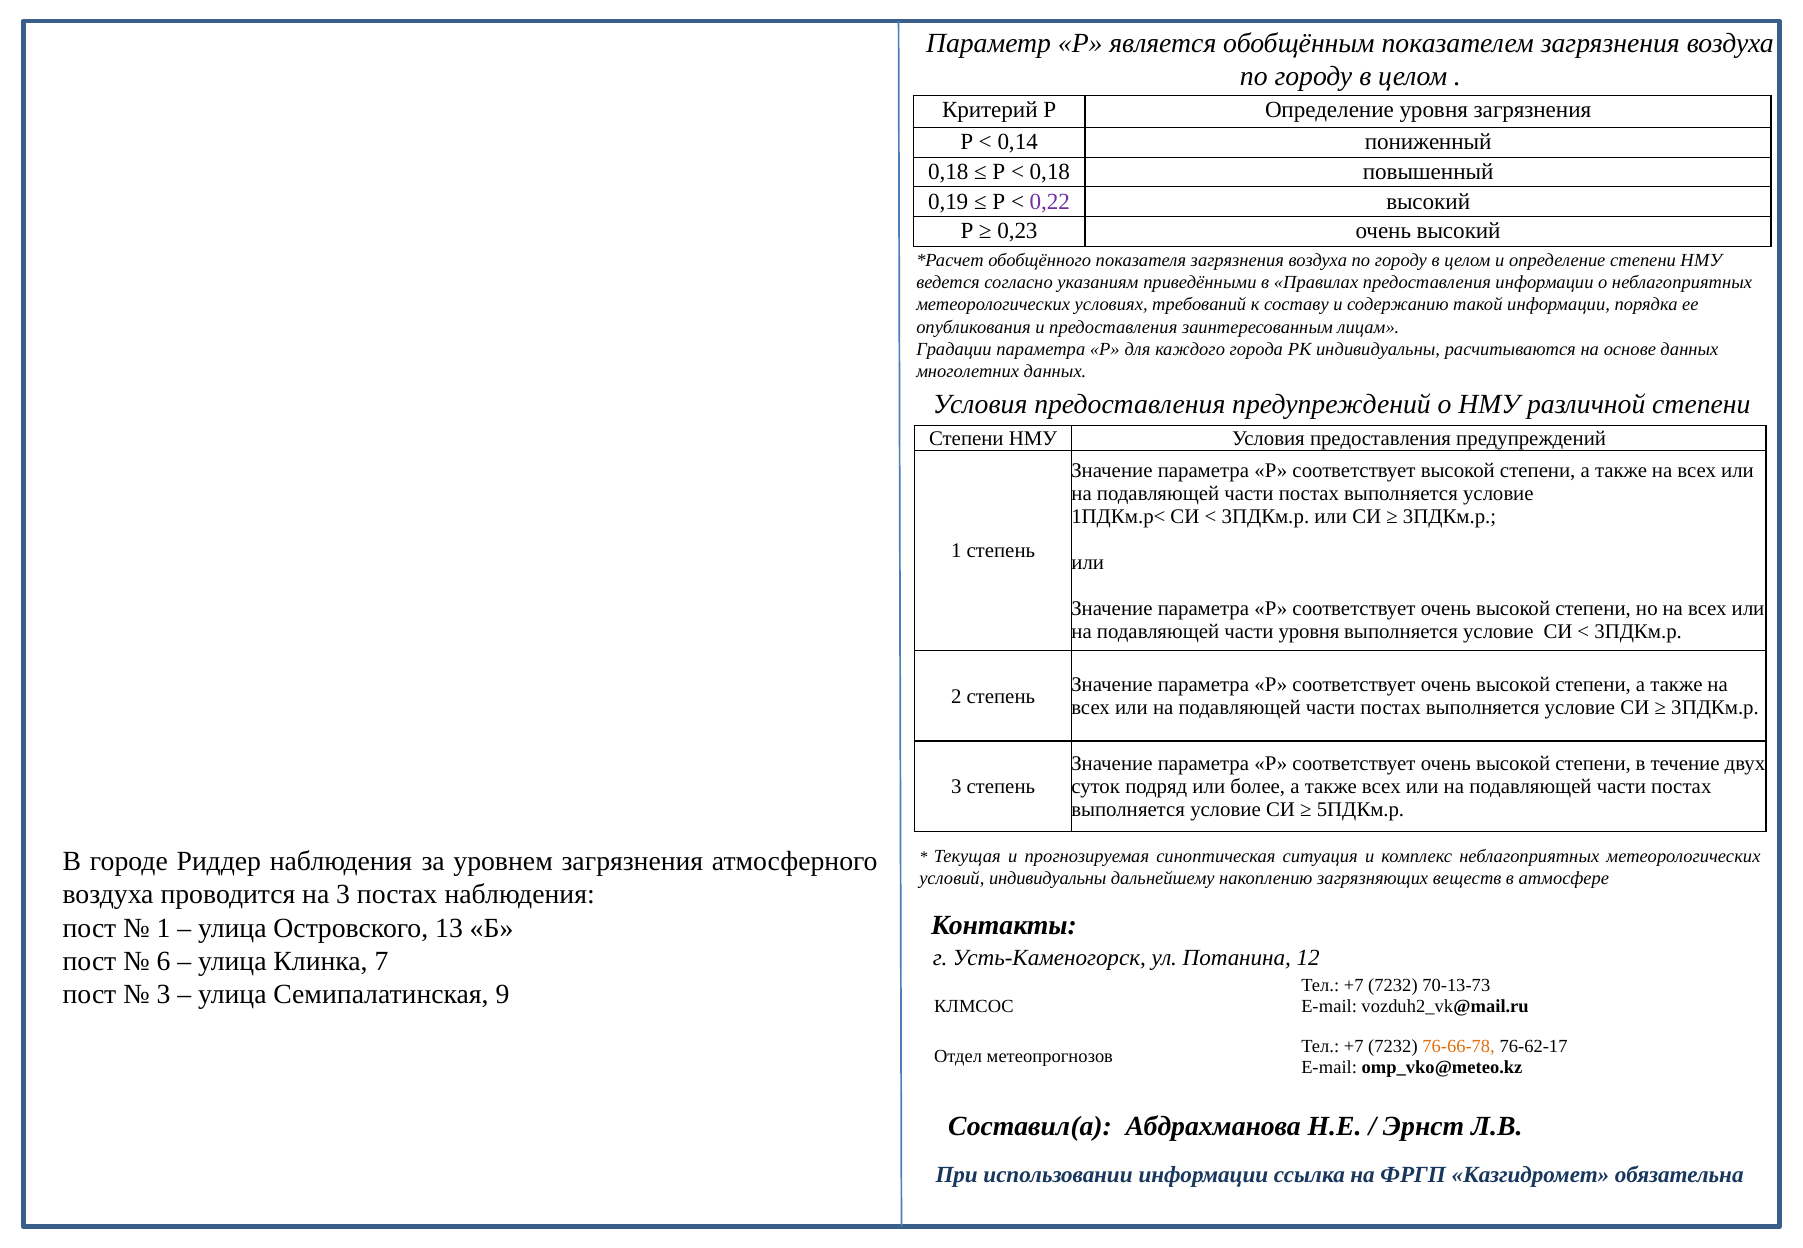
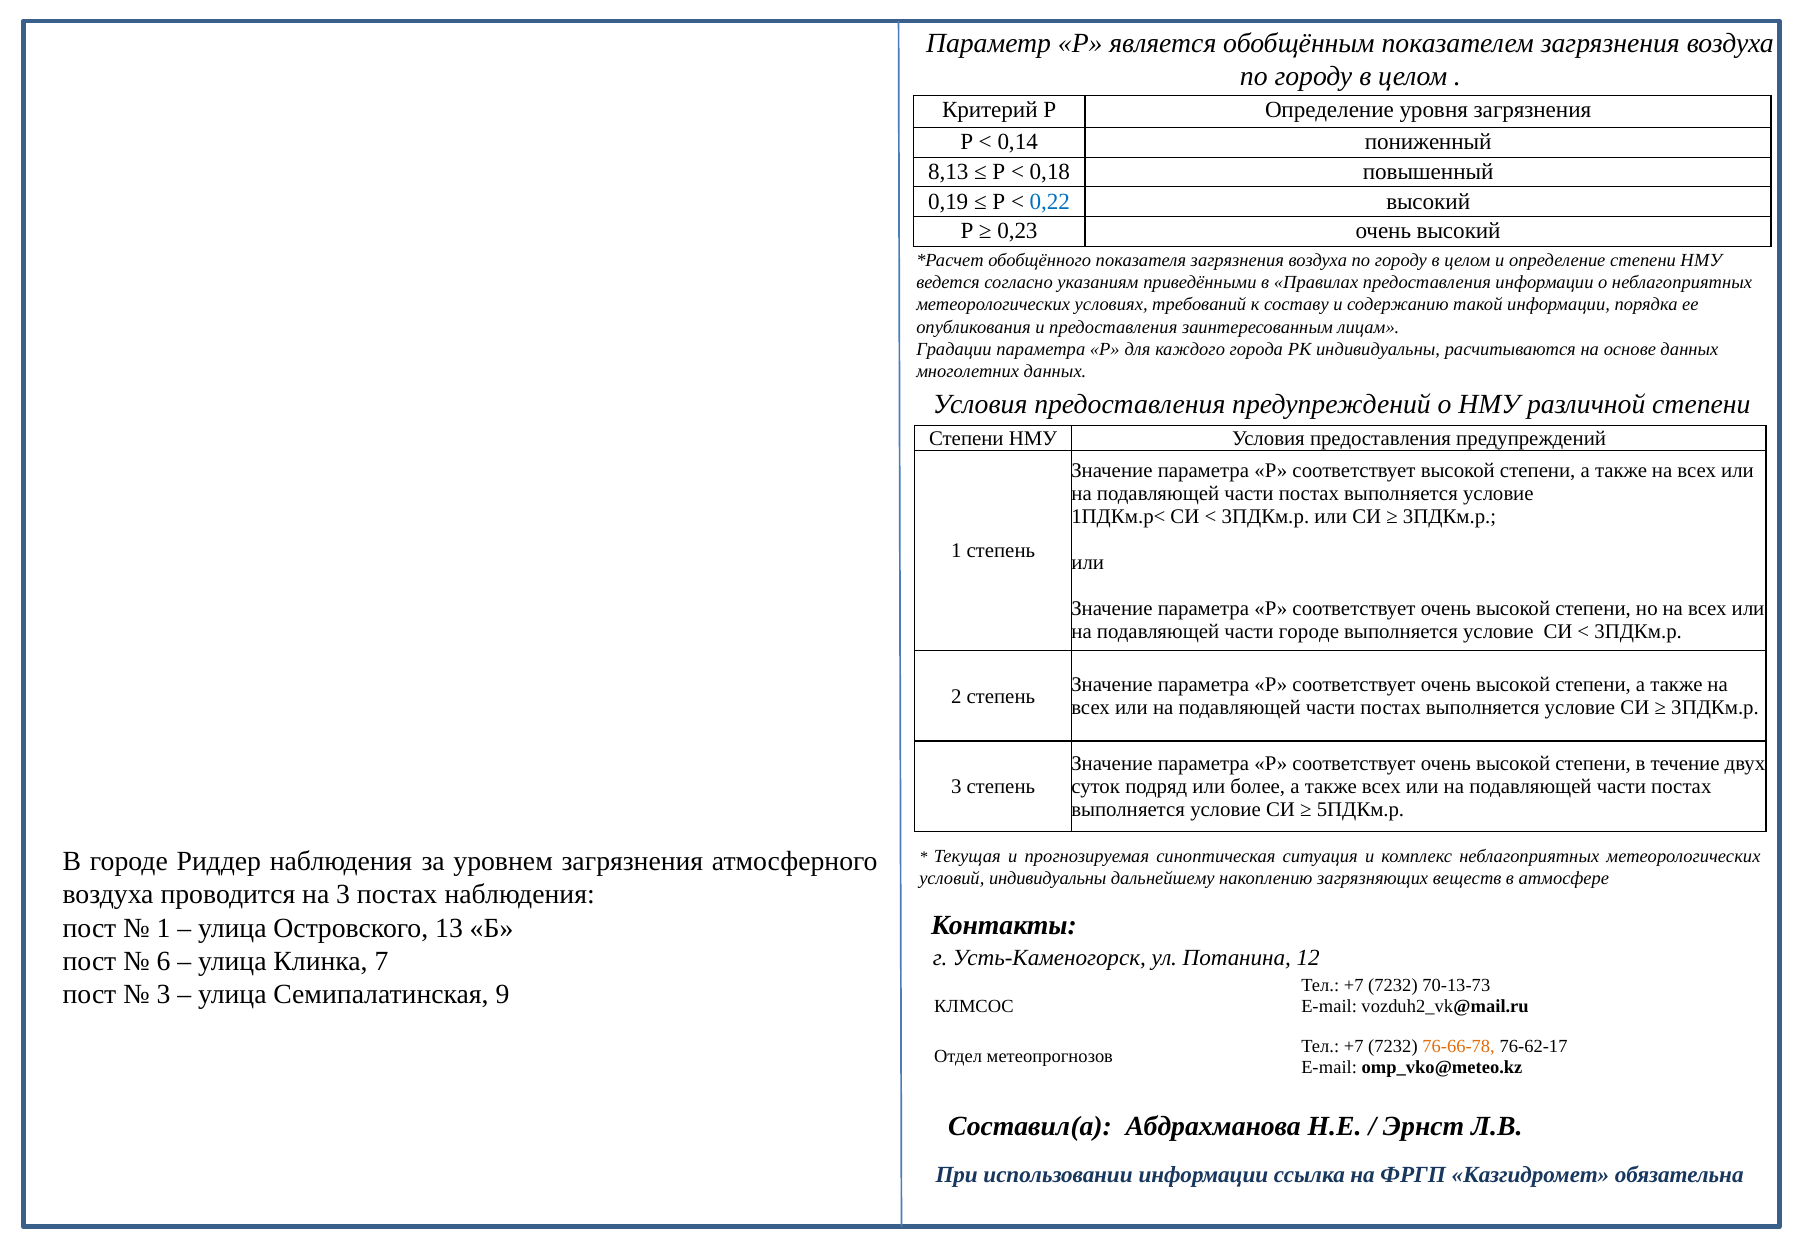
0,18: 0,18 -> 8,13 (948, 172)
0,22 colour: purple -> blue (1050, 201)
части уровня: уровня -> городе (1309, 632)
